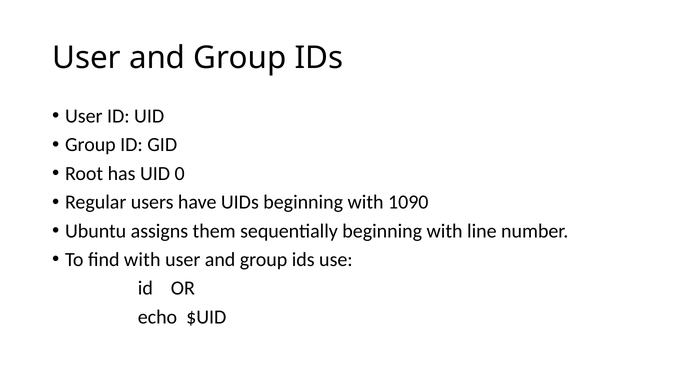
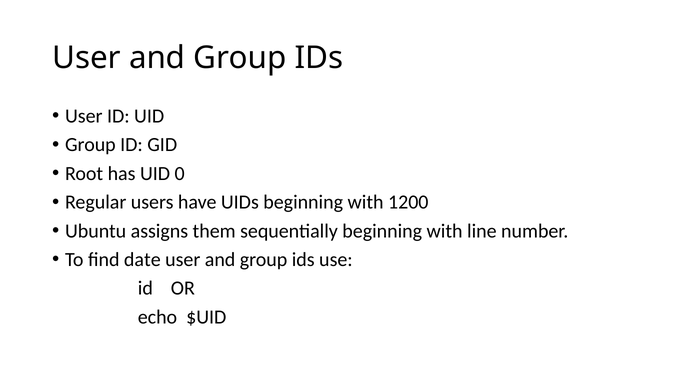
1090: 1090 -> 1200 (408, 202)
find with: with -> date (142, 259)
